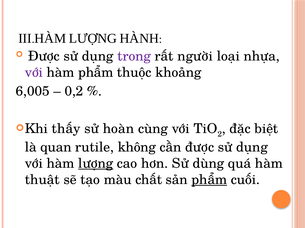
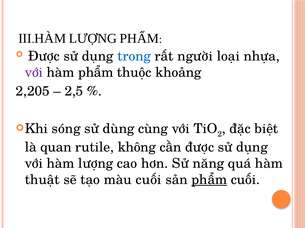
LƯỢNG HÀNH: HÀNH -> PHẨM (139, 39)
trong colour: purple -> blue (134, 56)
6,005: 6,005 -> 2,205 (33, 91)
0,2: 0,2 -> 2,5 (74, 91)
thấy: thấy -> sóng (66, 129)
hoàn: hoàn -> dùng (119, 129)
lượng underline: present -> none (96, 164)
dùng: dùng -> năng (208, 164)
màu chất: chất -> cuối (149, 180)
